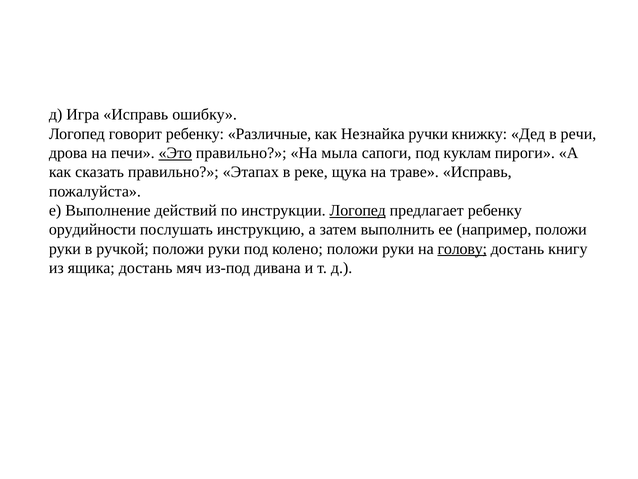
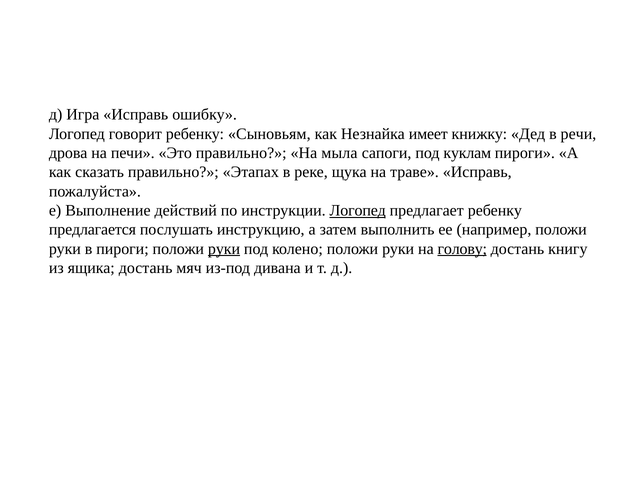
Различные: Различные -> Сыновьям (269, 134)
ручки: ручки -> имеет (428, 134)
Это underline: present -> none (175, 153)
орудийности: орудийности -> предлагается (92, 229)
в ручкой: ручкой -> пироги (122, 249)
руки underline: none -> present (224, 249)
